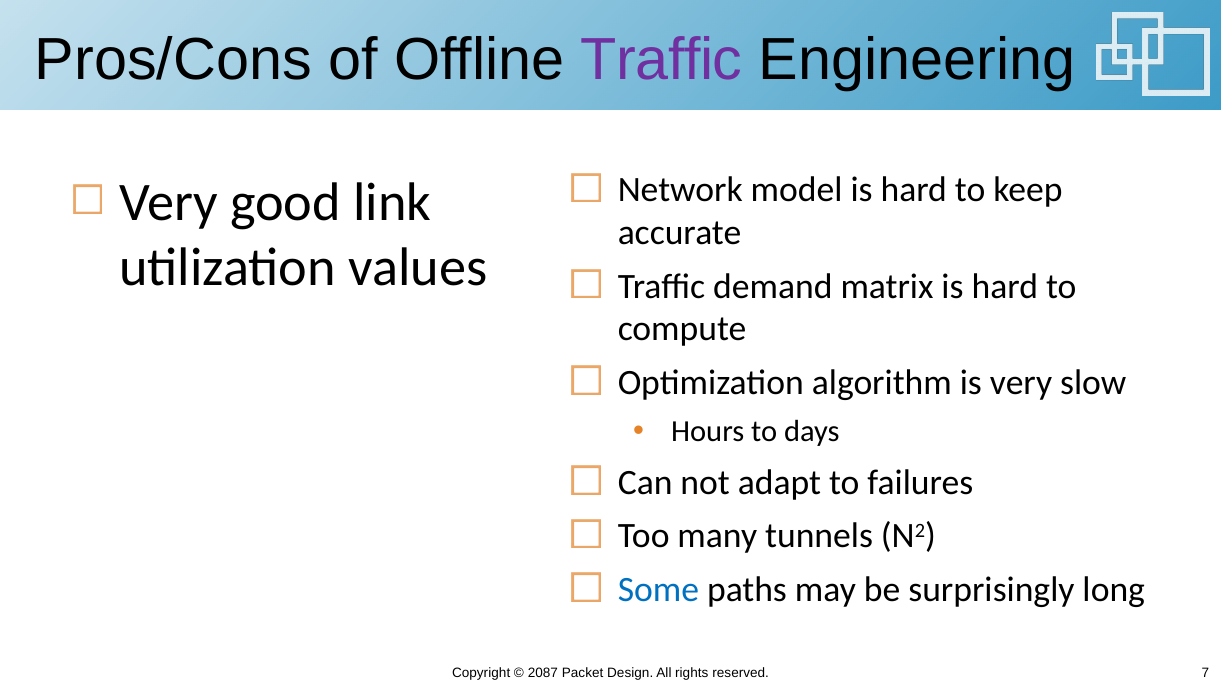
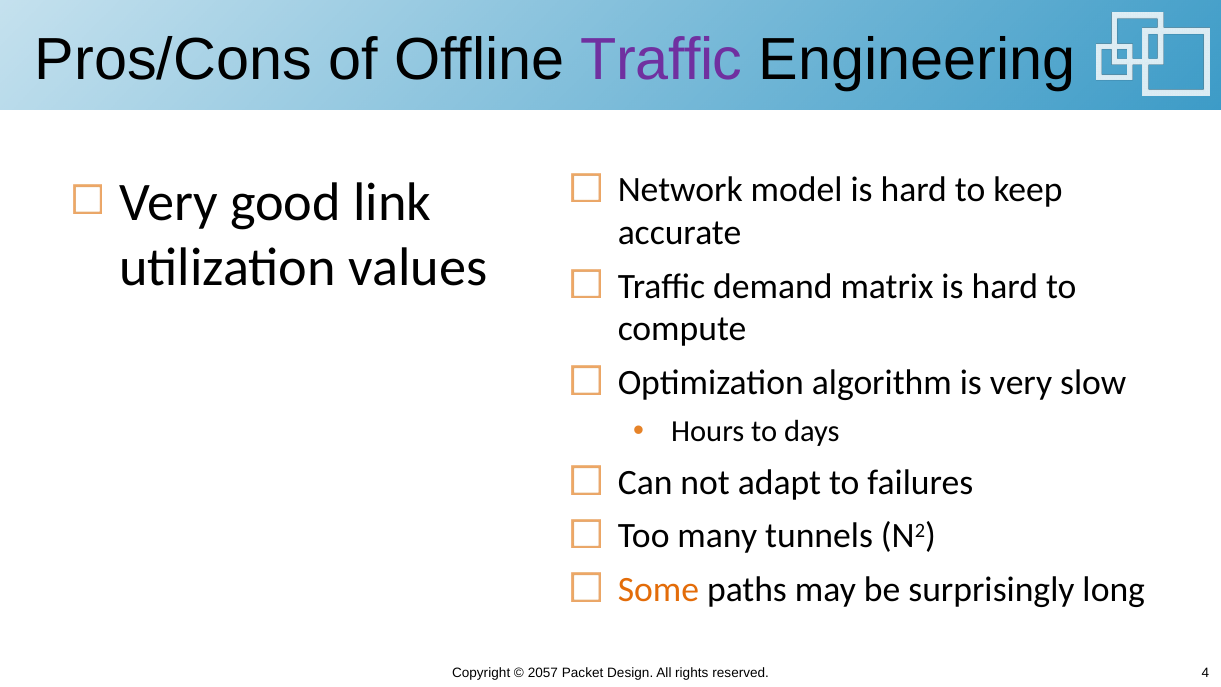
Some colour: blue -> orange (658, 589)
2087: 2087 -> 2057 (543, 673)
7: 7 -> 4 (1205, 673)
